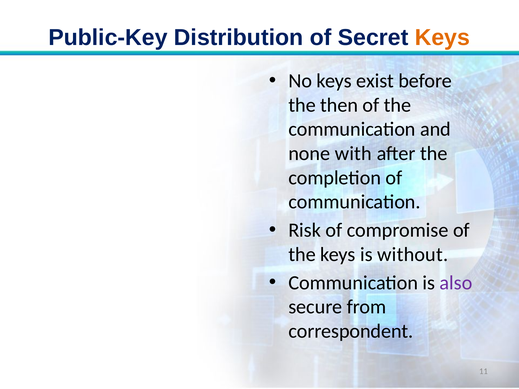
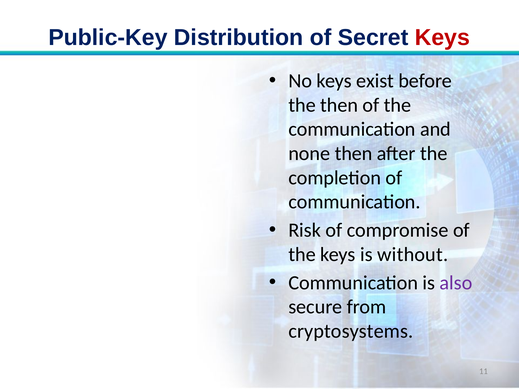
Keys colour: orange -> red (442, 38)
none with: with -> then (354, 154)
correspondent: correspondent -> cryptosystems (351, 331)
